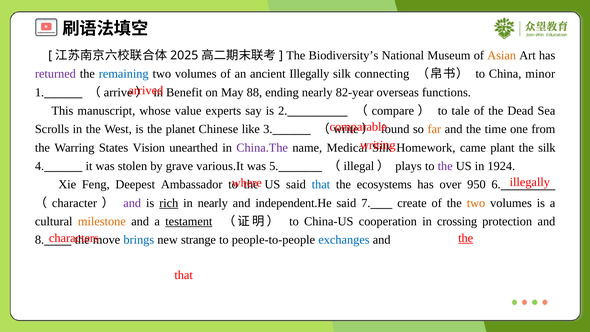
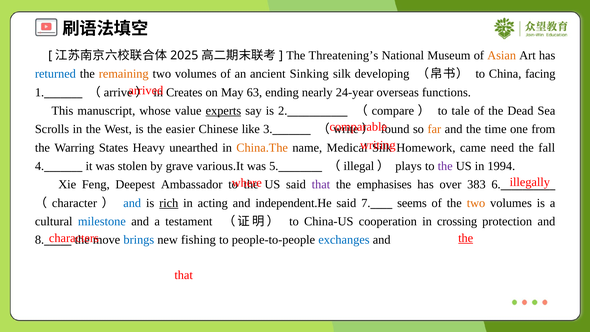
Biodiversity’s: Biodiversity’s -> Threatening’s (343, 55)
returned colour: purple -> blue (55, 74)
remaining colour: blue -> orange (124, 74)
ancient Illegally: Illegally -> Sinking (309, 74)
connecting: connecting -> developing (382, 74)
minor: minor -> facing (540, 74)
Benefit: Benefit -> Creates (184, 92)
88: 88 -> 63 (254, 92)
82-year: 82-year -> 24-year (355, 92)
experts underline: none -> present (223, 111)
planet: planet -> easier (180, 129)
Vision: Vision -> Heavy (149, 148)
China.The colour: purple -> orange (262, 148)
plant: plant -> need (502, 148)
the silk: silk -> fall (547, 148)
1924: 1924 -> 1994 (501, 166)
that colour: blue -> purple (321, 184)
ecosystems: ecosystems -> emphasises (384, 184)
950: 950 -> 383 (476, 184)
and colour: purple -> blue (132, 203)
in nearly: nearly -> acting (213, 203)
create: create -> seems (412, 203)
milestone colour: orange -> blue (102, 221)
testament underline: present -> none (189, 221)
strange: strange -> fishing (198, 240)
